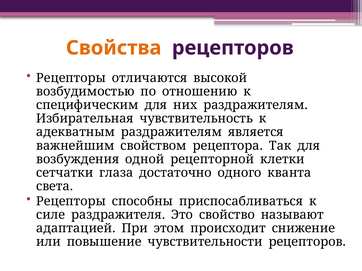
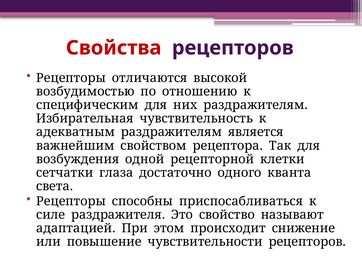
Свойства colour: orange -> red (114, 48)
